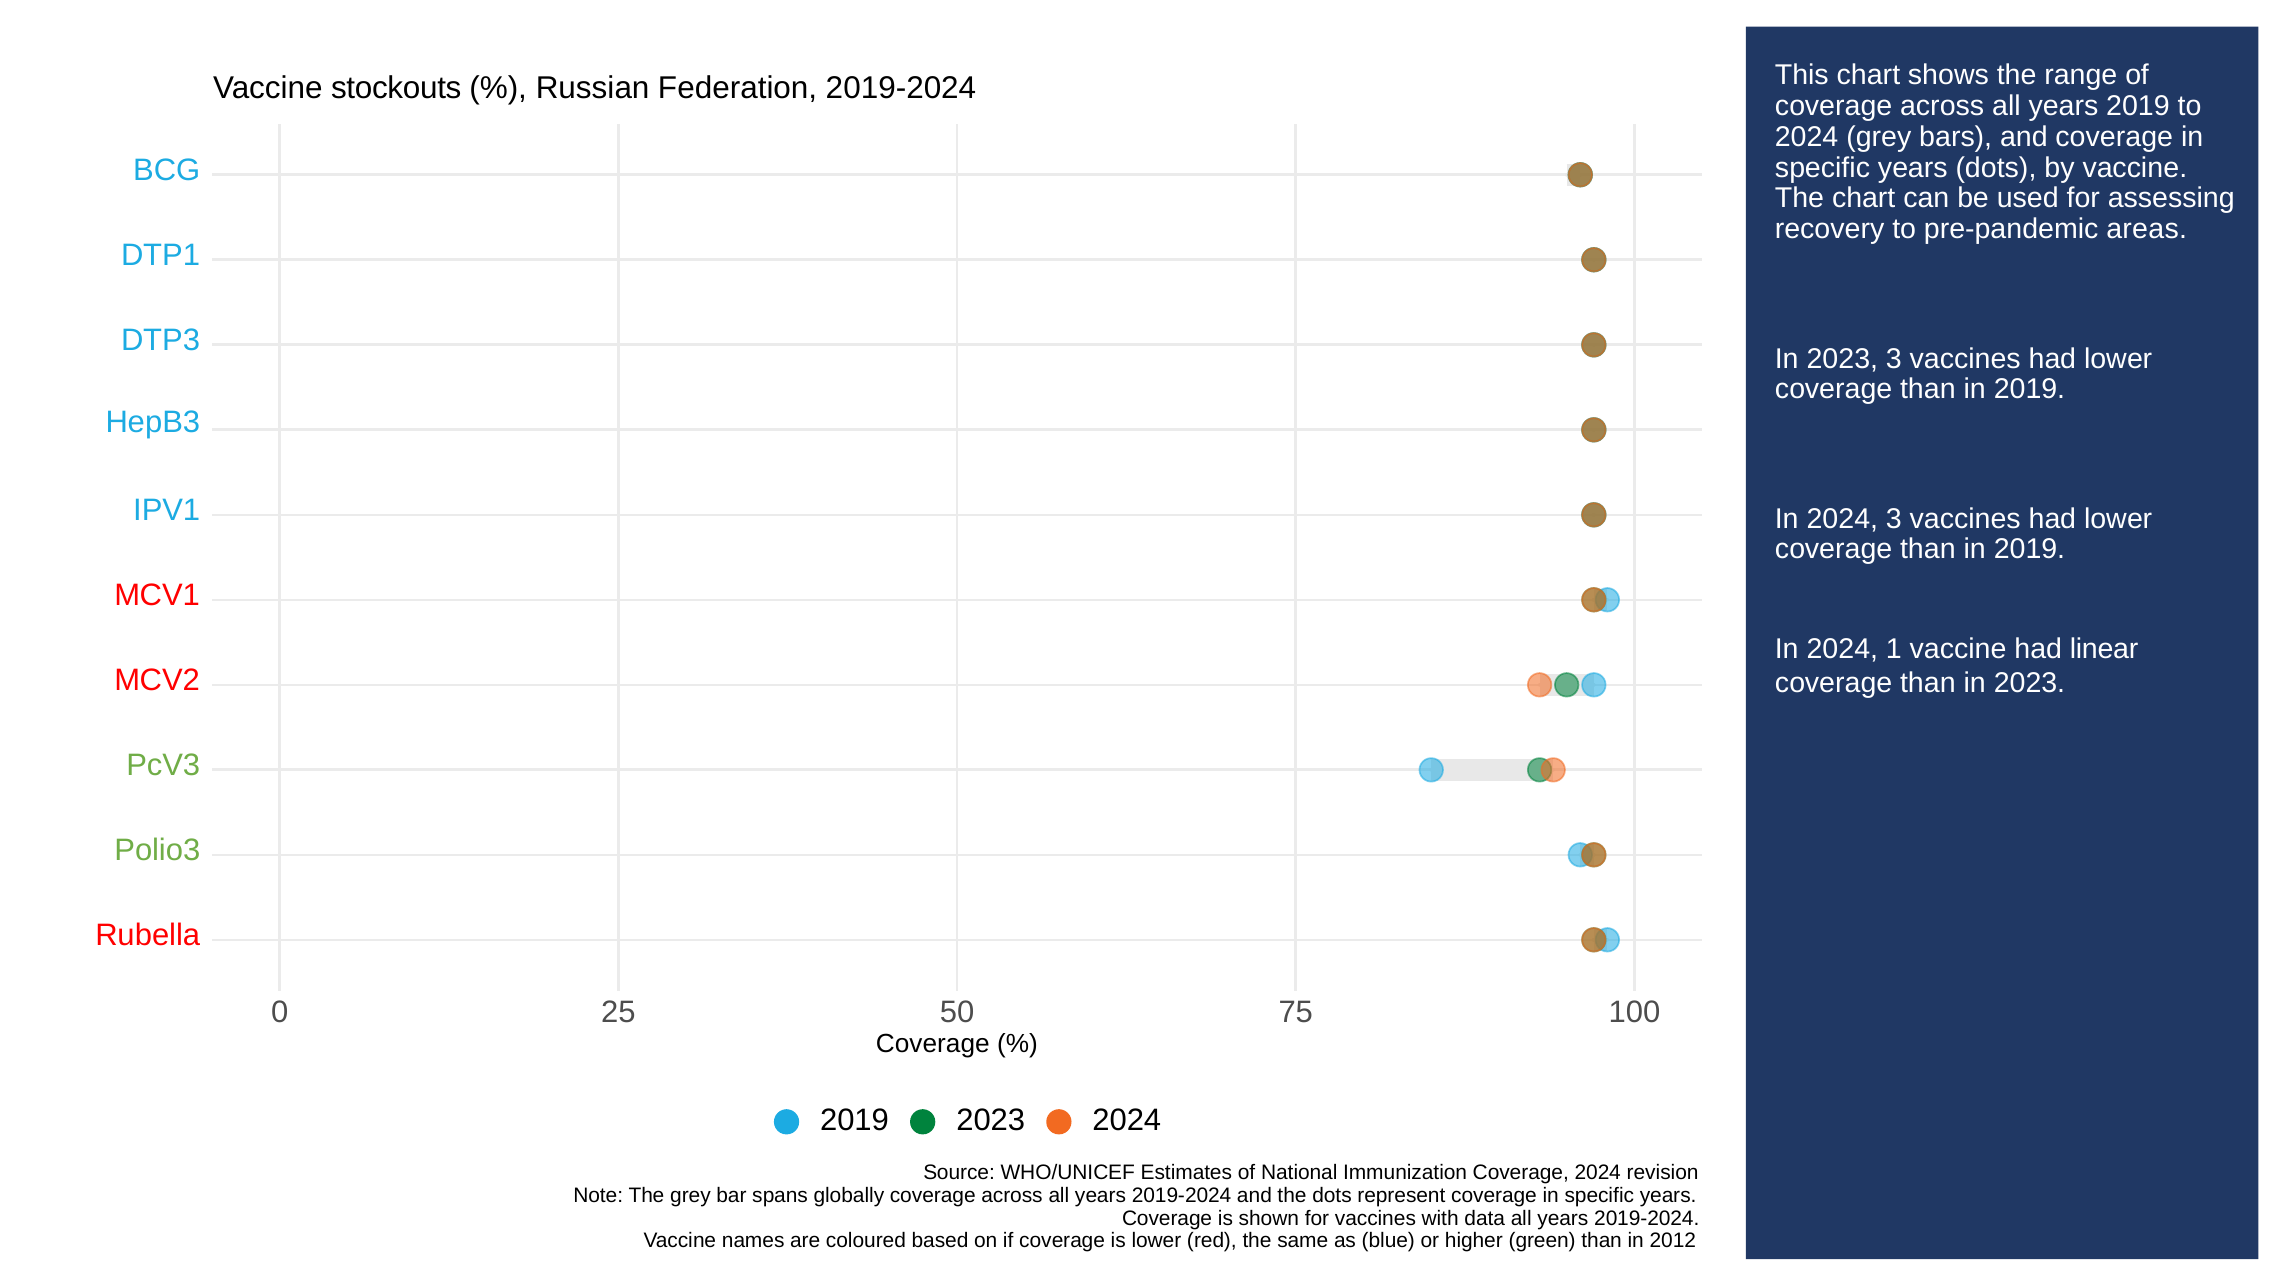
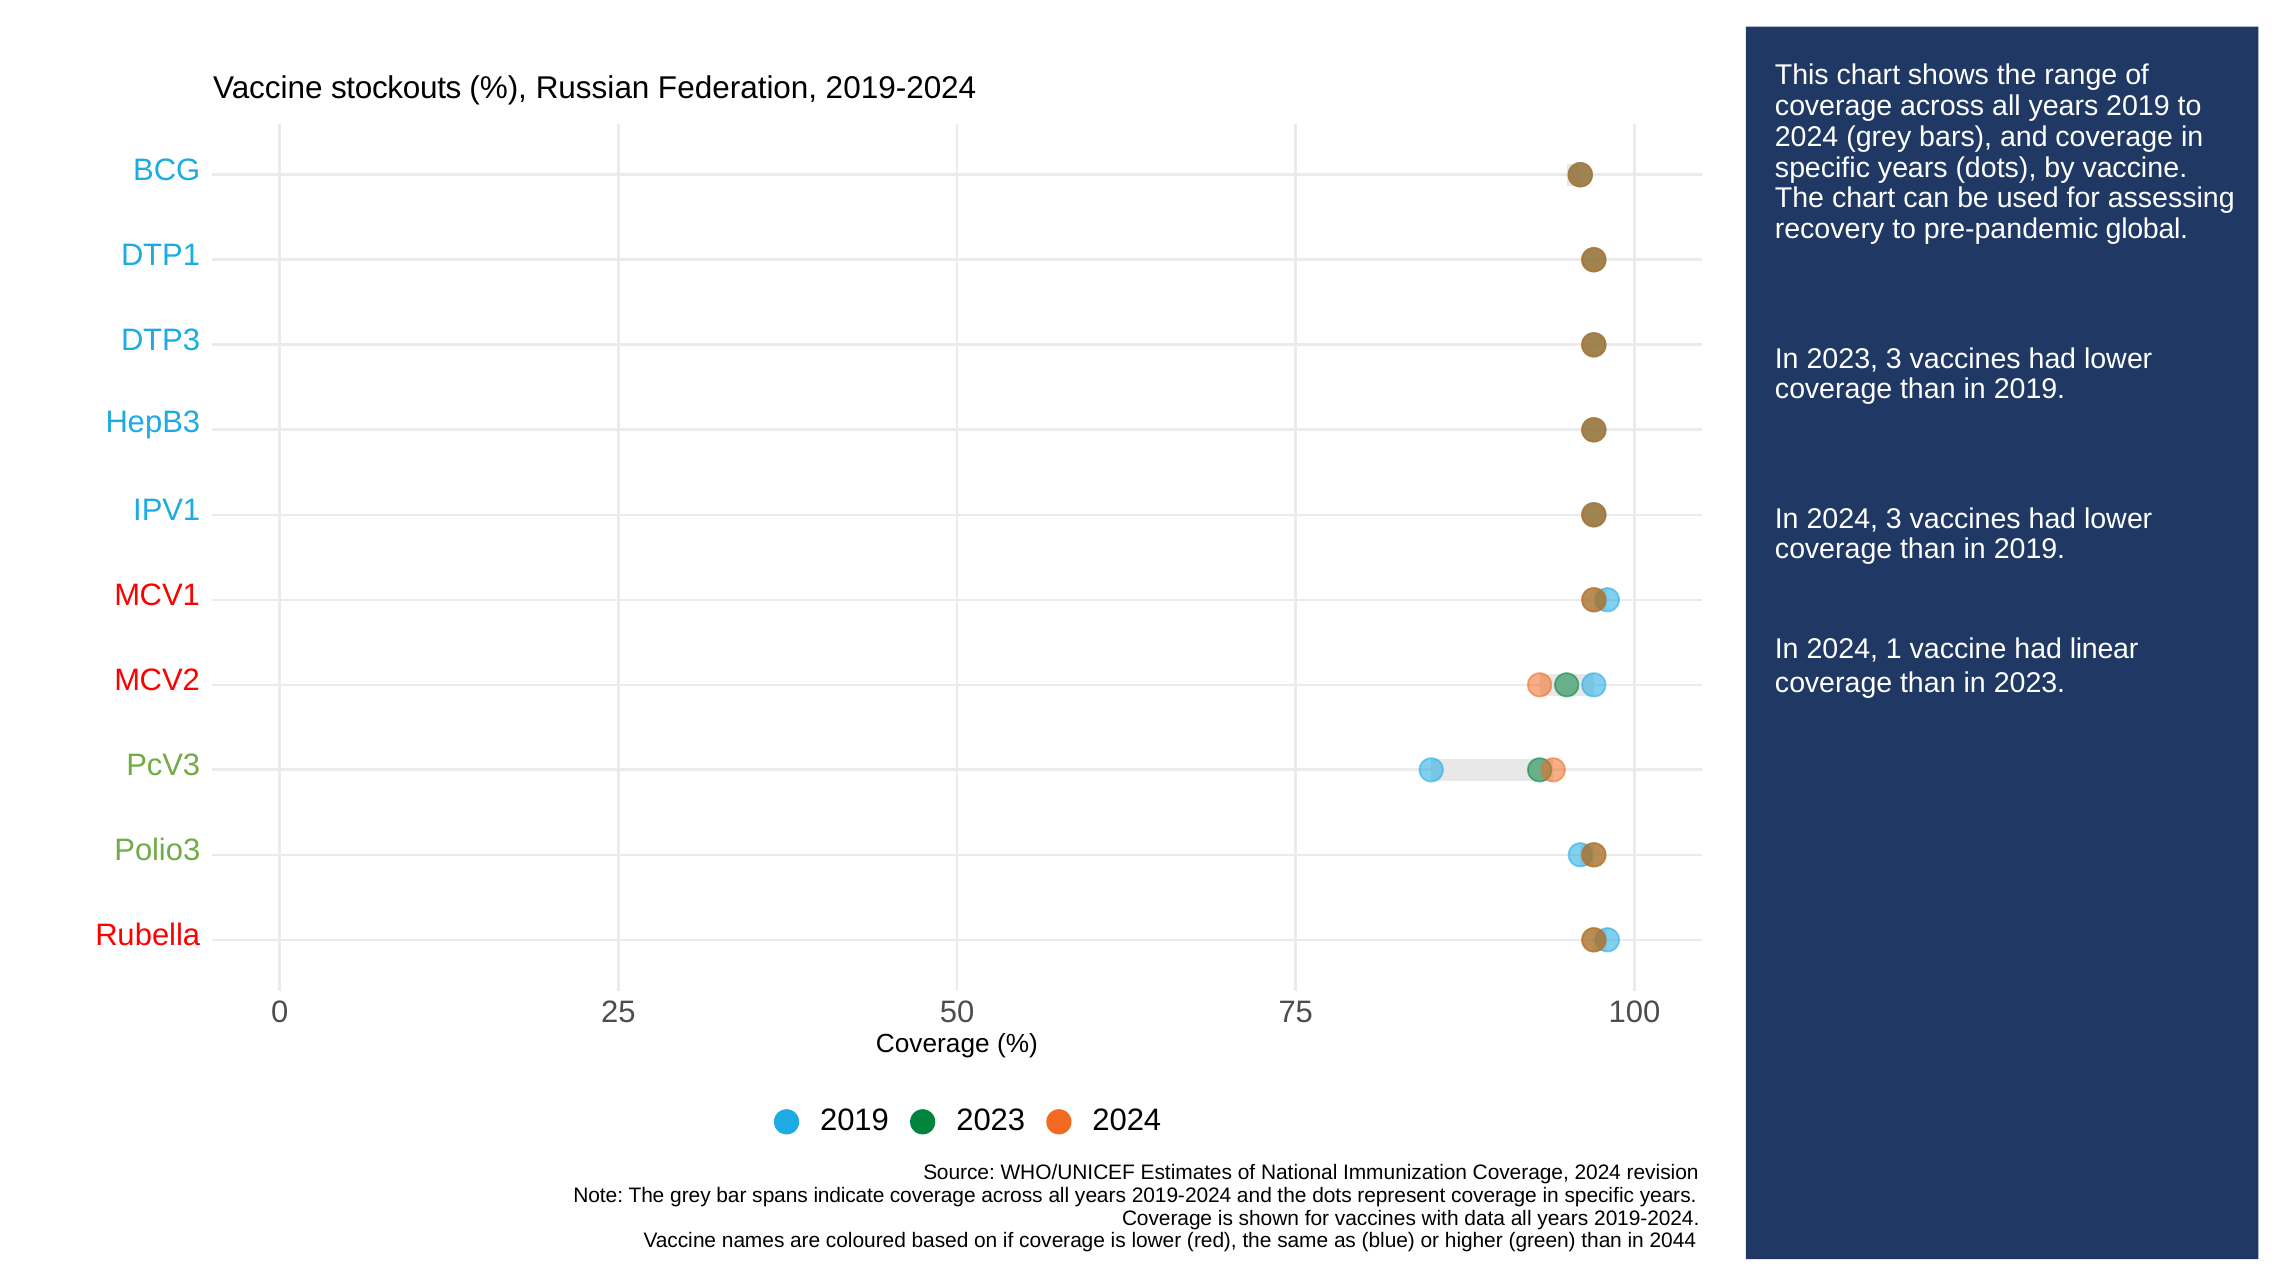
areas: areas -> global (2147, 229)
globally: globally -> indicate (849, 1196)
2012: 2012 -> 2044 (1673, 1241)
